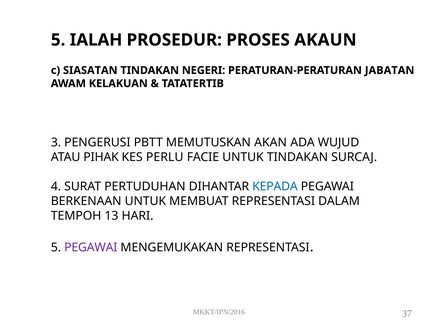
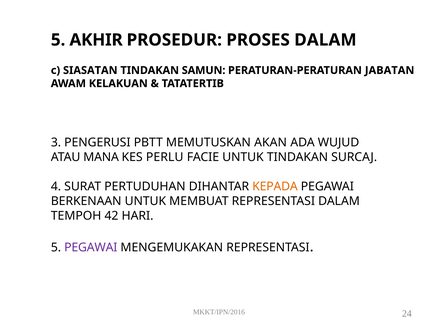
IALAH: IALAH -> AKHIR (96, 40)
PROSES AKAUN: AKAUN -> DALAM (325, 40)
NEGERI: NEGERI -> SAMUN (204, 70)
PIHAK: PIHAK -> MANA (101, 157)
KEPADA colour: blue -> orange (275, 186)
13: 13 -> 42 (111, 215)
37: 37 -> 24 (407, 313)
